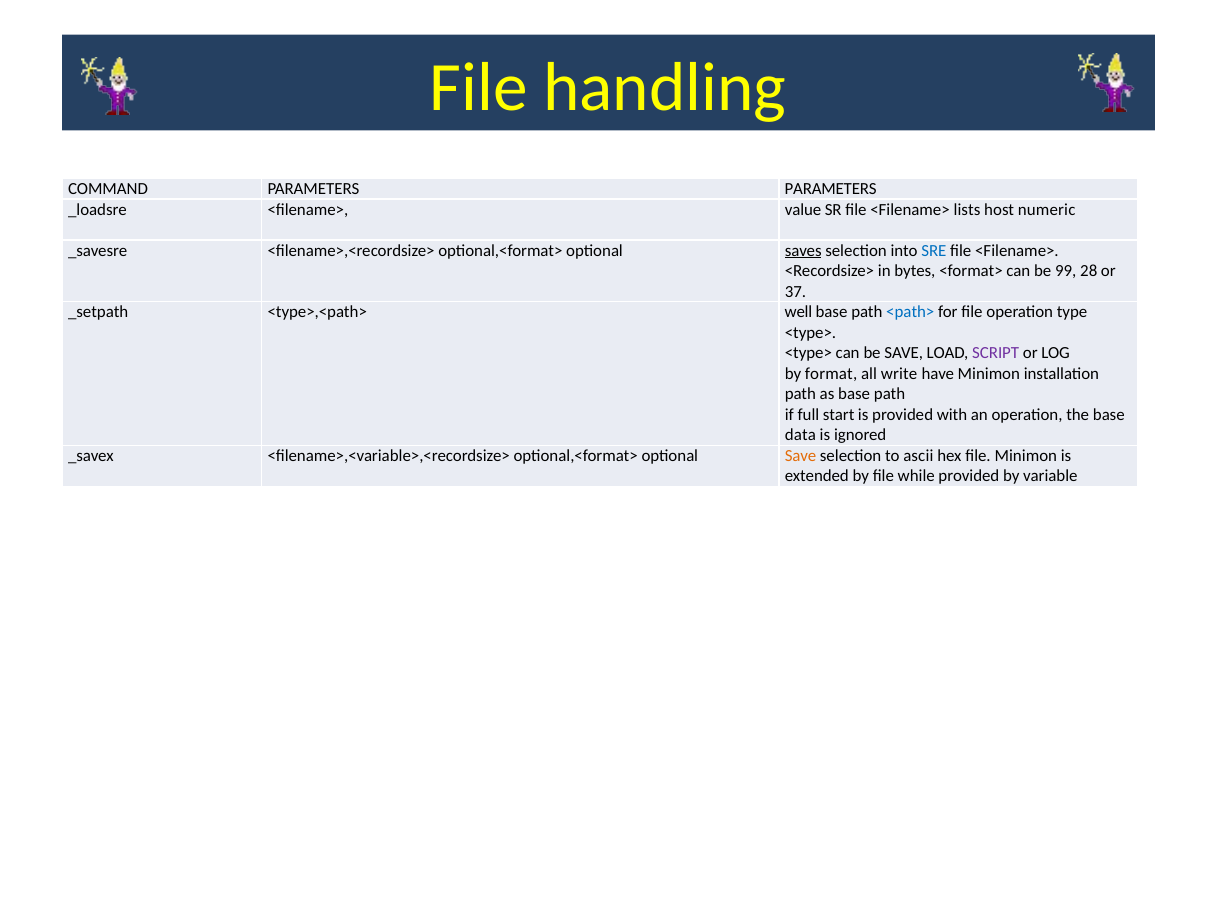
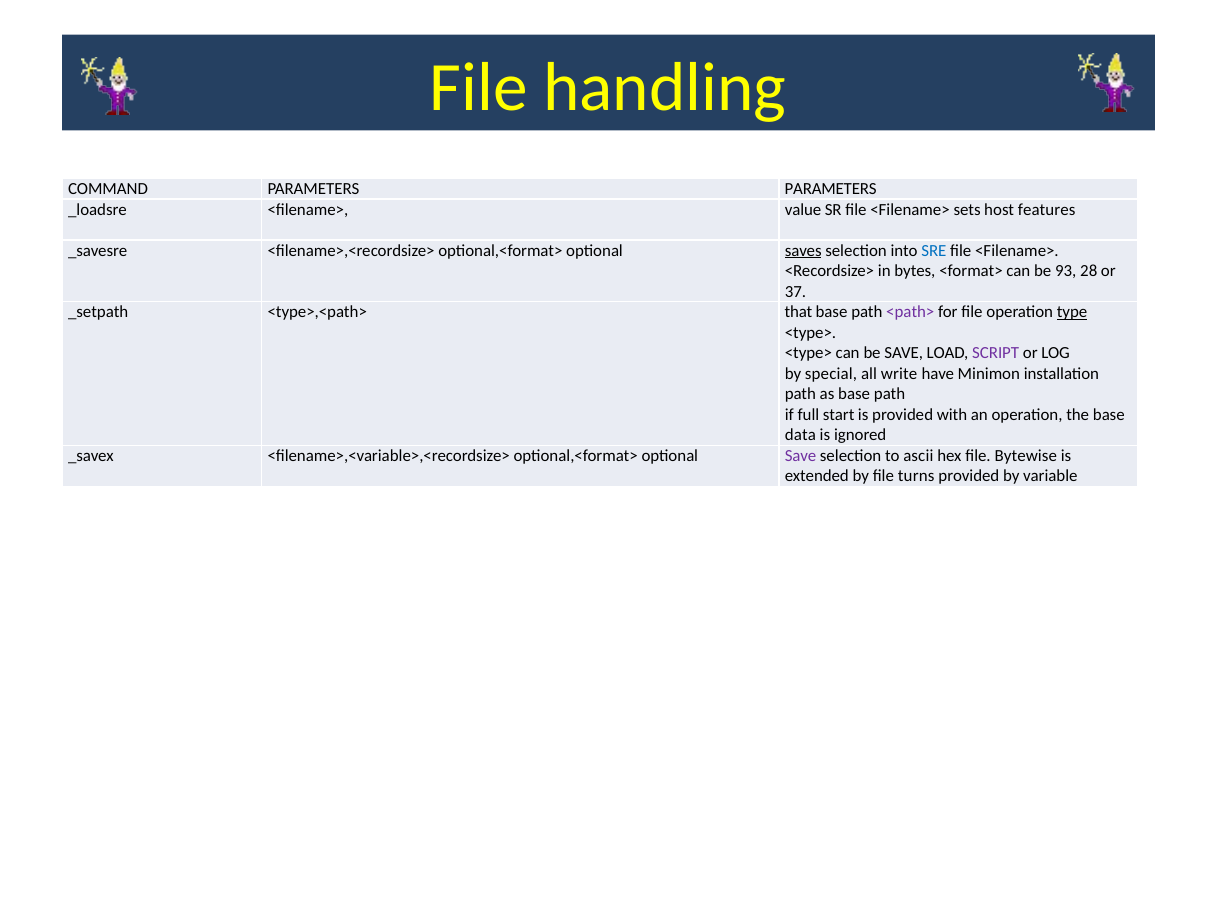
lists: lists -> sets (967, 209)
numeric: numeric -> features (1047, 209)
99: 99 -> 93 (1066, 271)
well: well -> that (798, 312)
<path> colour: blue -> purple (910, 312)
type underline: none -> present (1072, 312)
format: format -> special (831, 374)
Save colour: orange -> purple (801, 456)
file Minimon: Minimon -> Bytewise (1026, 456)
while: while -> turns (916, 476)
